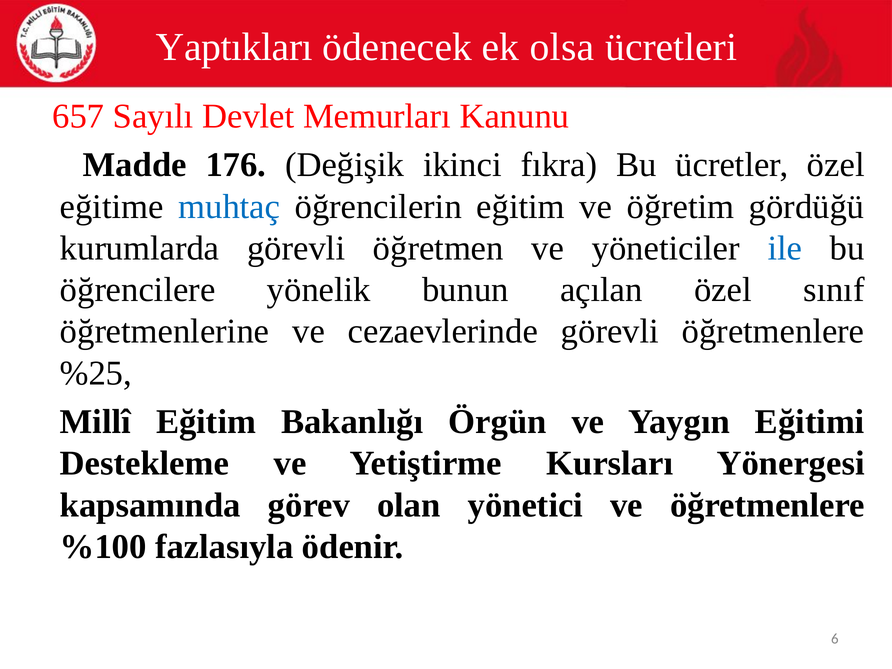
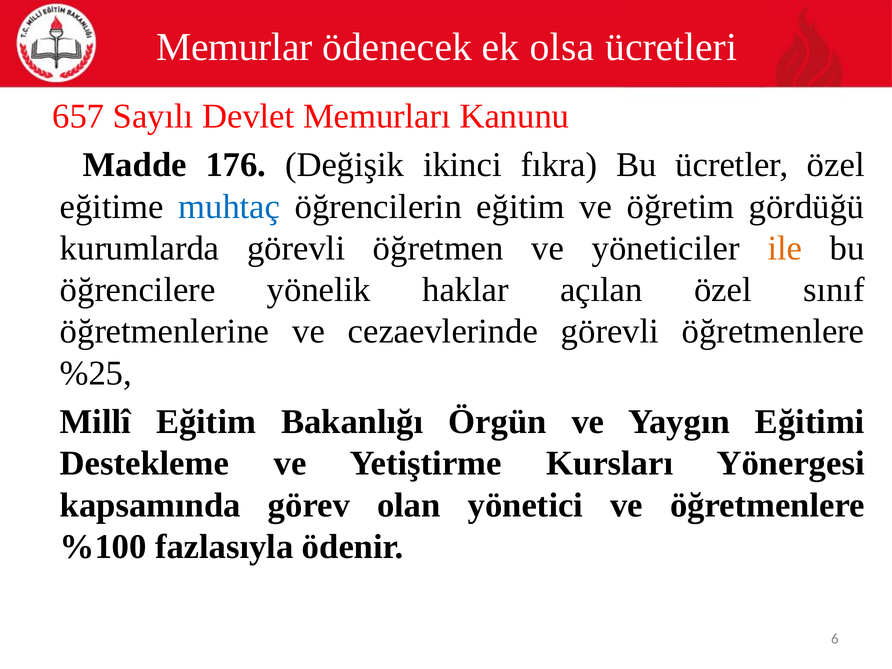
Yaptıkları: Yaptıkları -> Memurlar (234, 47)
ile colour: blue -> orange (785, 248)
bunun: bunun -> haklar (465, 290)
